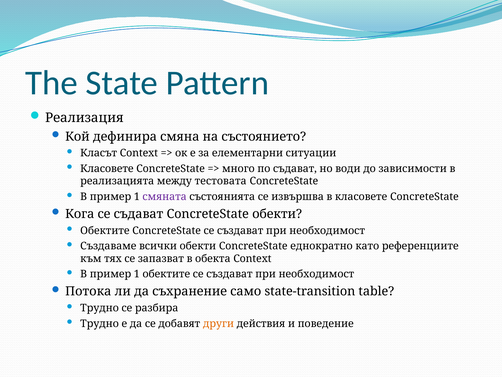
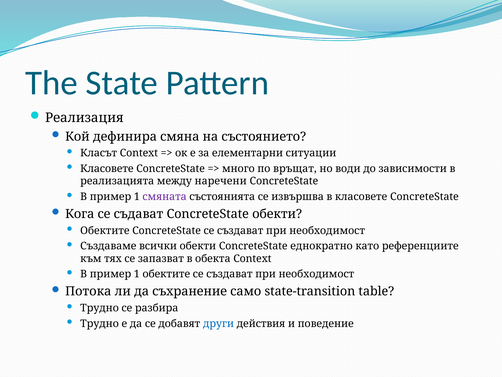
по съдават: съдават -> връщат (295, 168)
тестовата: тестовата -> наречени (221, 181)
други colour: orange -> blue (218, 323)
